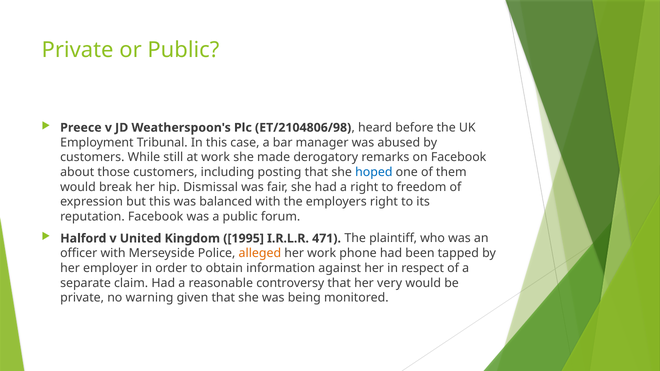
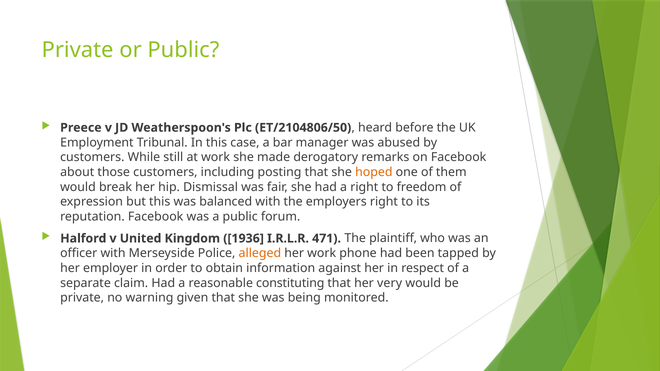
ET/2104806/98: ET/2104806/98 -> ET/2104806/50 (303, 128)
hoped colour: blue -> orange (374, 172)
1995: 1995 -> 1936 (244, 239)
controversy: controversy -> constituting (290, 283)
